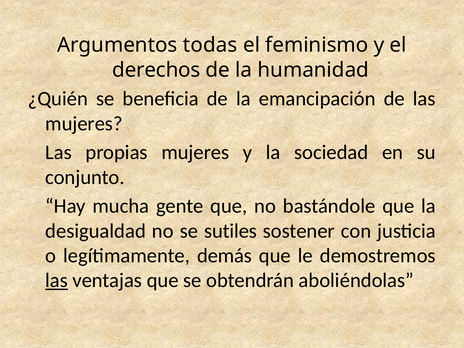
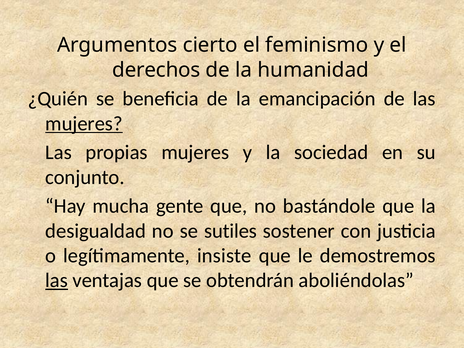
todas: todas -> cierto (210, 45)
mujeres underline: none -> present (84, 124)
demás: demás -> insiste (224, 256)
